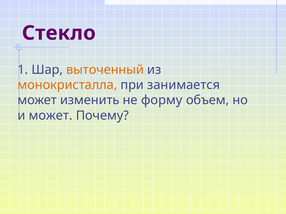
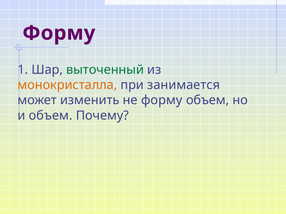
Стекло: Стекло -> Форму (59, 33)
выточенный colour: orange -> green (105, 70)
и может: может -> объем (51, 116)
